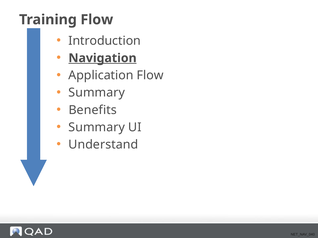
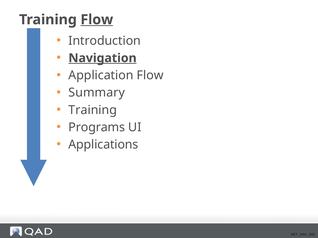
Flow underline: none -> present (97, 20)
Benefits: Benefits -> Training (93, 110)
Summary: Summary -> Programs (97, 128)
Understand: Understand -> Applications (103, 145)
